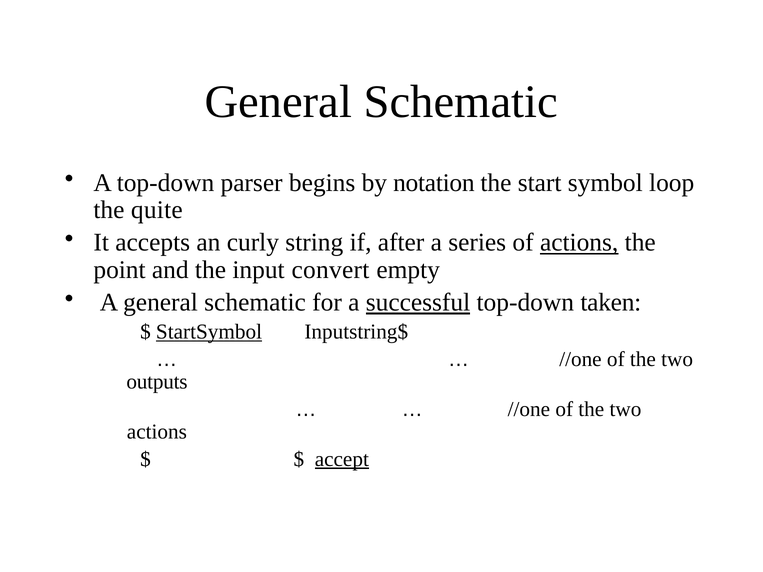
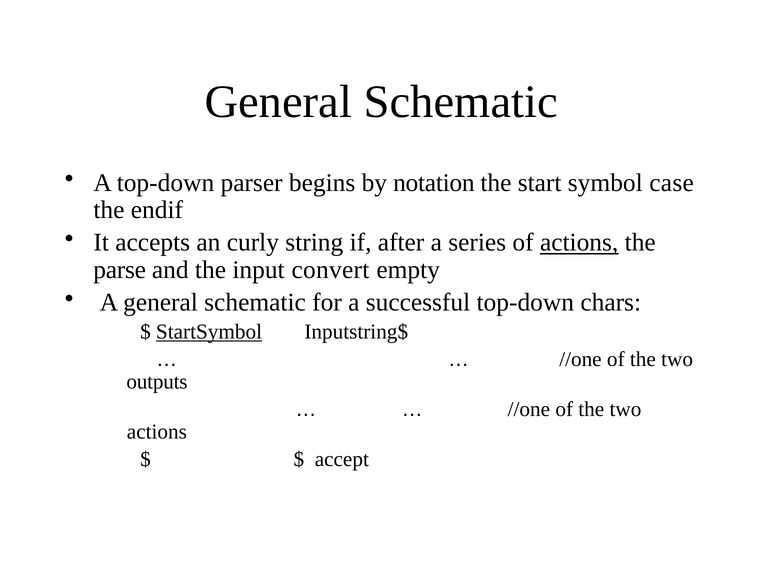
loop: loop -> case (672, 183)
quite: quite -> endif (157, 210)
point: point -> parse (120, 270)
successful underline: present -> none (418, 303)
taken: taken -> chars (611, 303)
accept underline: present -> none (342, 459)
